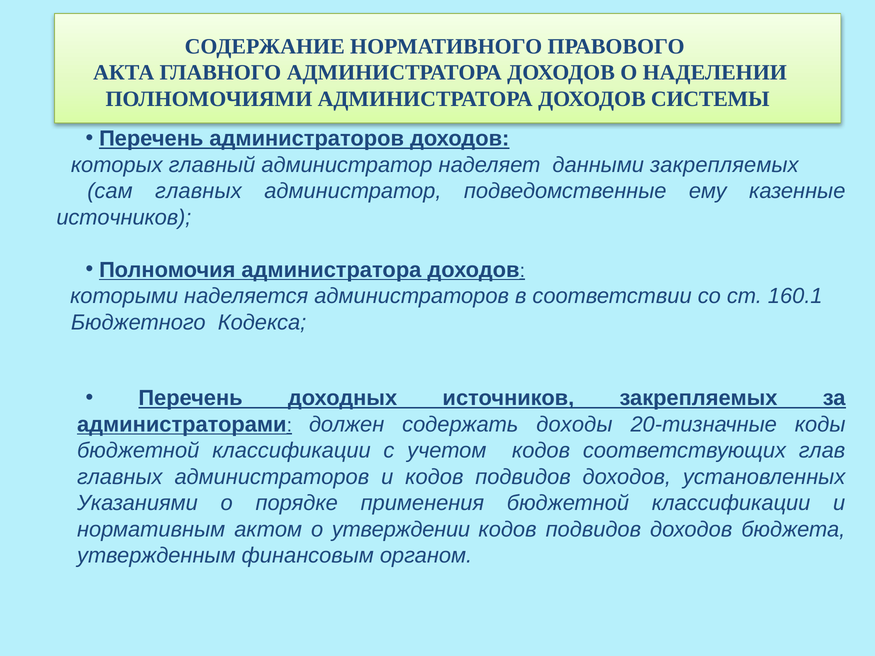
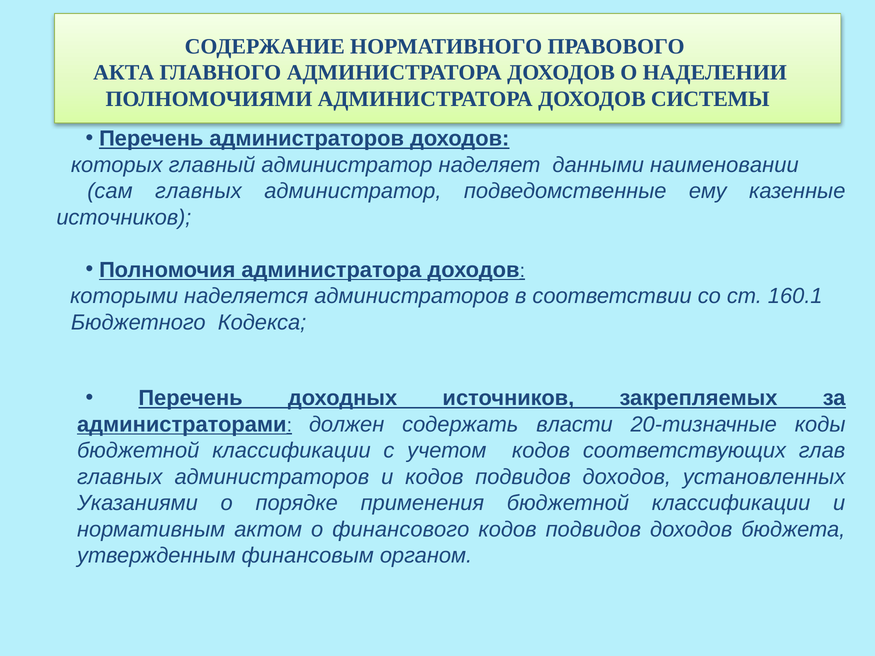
данными закрепляемых: закрепляемых -> наименовании (724, 165)
доходы: доходы -> власти (575, 425)
утверждении: утверждении -> финансового (401, 530)
